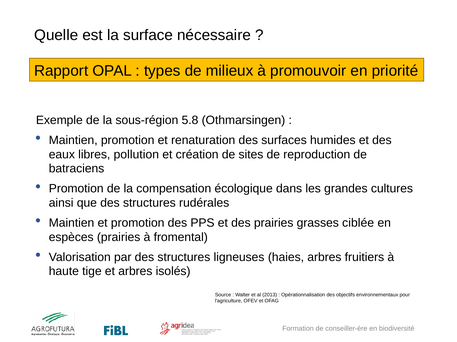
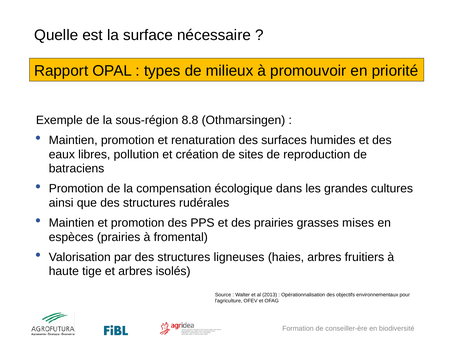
5.8: 5.8 -> 8.8 (190, 120)
ciblée: ciblée -> mises (358, 223)
